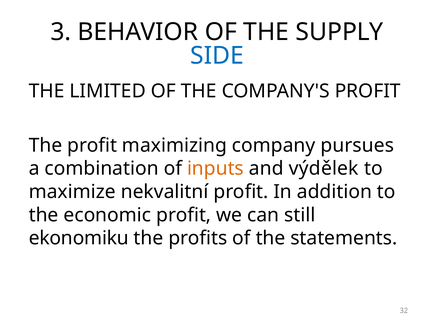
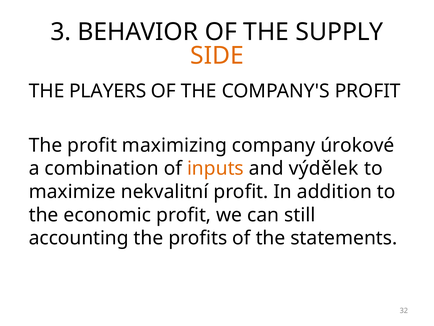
SIDE colour: blue -> orange (217, 56)
LIMITED: LIMITED -> PLAYERS (108, 91)
pursues: pursues -> úrokové (357, 145)
ekonomiku: ekonomiku -> accounting (79, 238)
